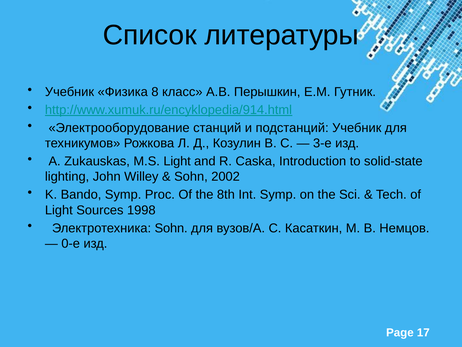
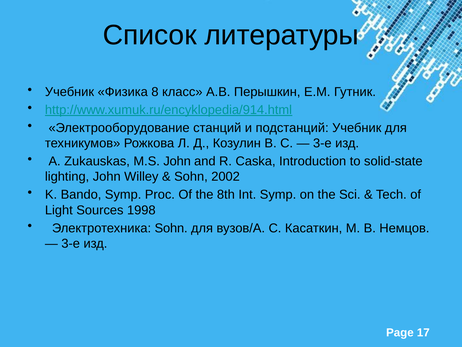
M.S Light: Light -> John (177, 161)
0-е: 0-е -> 3-е (71, 243)
